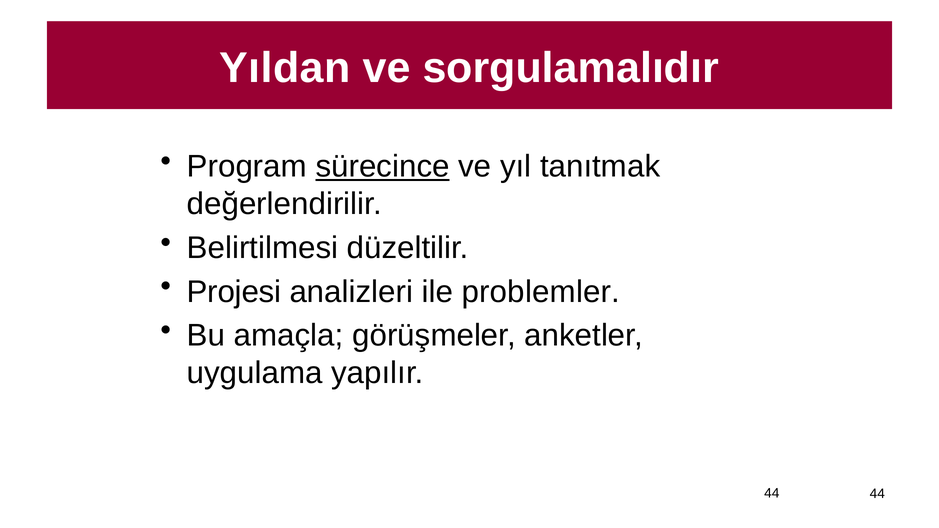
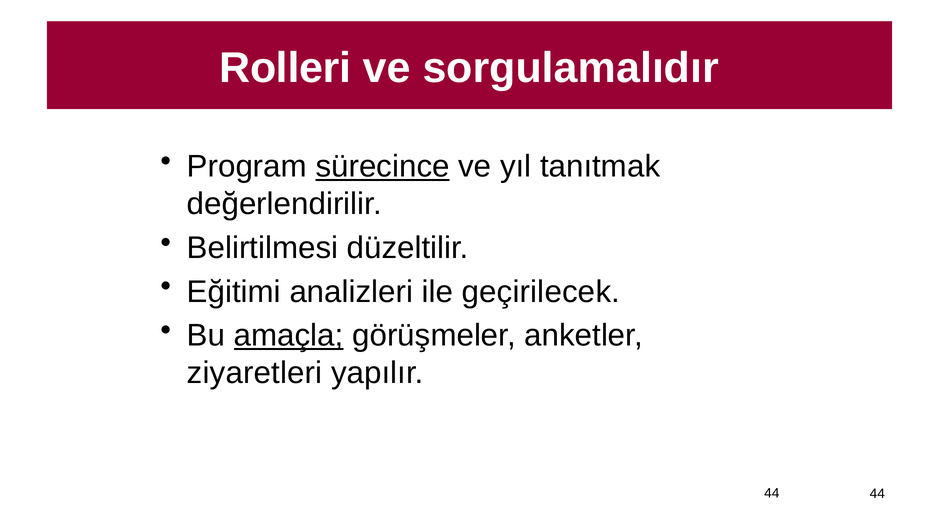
Yıldan: Yıldan -> Rolleri (285, 68)
Projesi: Projesi -> Eğitimi (234, 292)
problemler: problemler -> geçirilecek (541, 292)
amaçla underline: none -> present (289, 336)
uygulama: uygulama -> ziyaretleri (255, 373)
